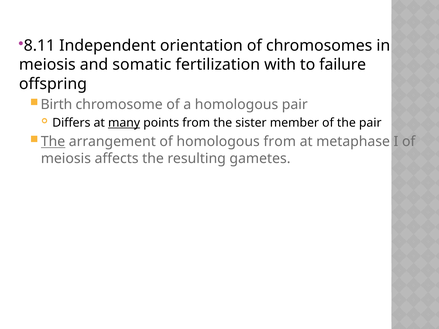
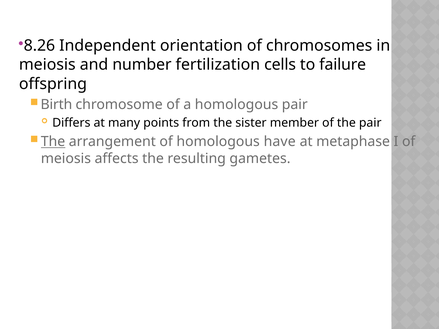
8.11: 8.11 -> 8.26 (39, 46)
somatic: somatic -> number (142, 65)
with: with -> cells (280, 65)
many underline: present -> none (124, 123)
homologous from: from -> have (280, 142)
